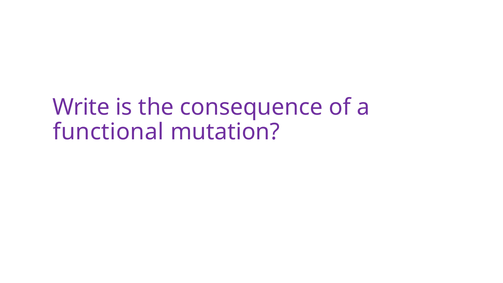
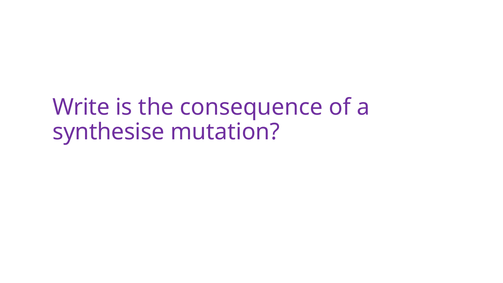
functional: functional -> synthesise (109, 132)
